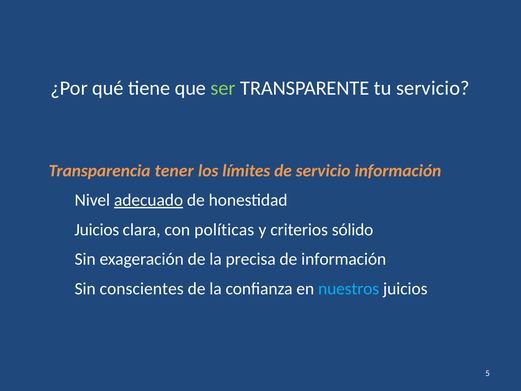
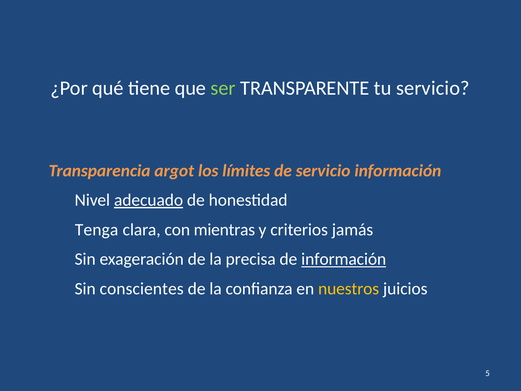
tener: tener -> argot (174, 171)
Juicios: Juicios -> Tenga (97, 230)
políticas: políticas -> mientras (224, 230)
sólido: sólido -> jamás (353, 230)
información underline: none -> present (344, 259)
nuestros colour: light blue -> yellow (349, 289)
